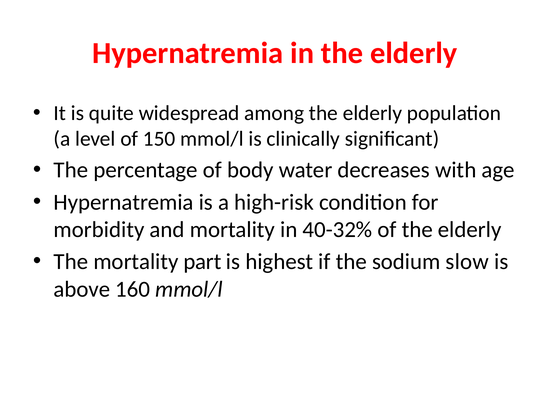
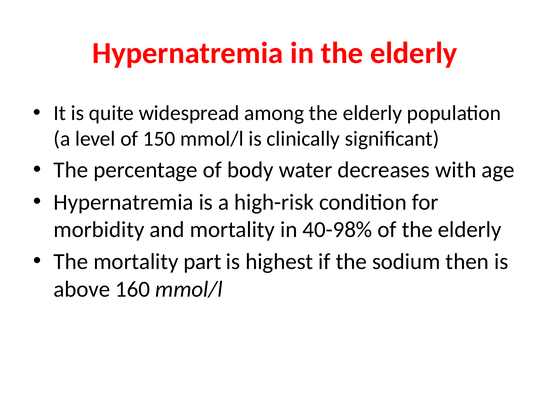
40-32%: 40-32% -> 40-98% (337, 230)
slow: slow -> then (467, 262)
